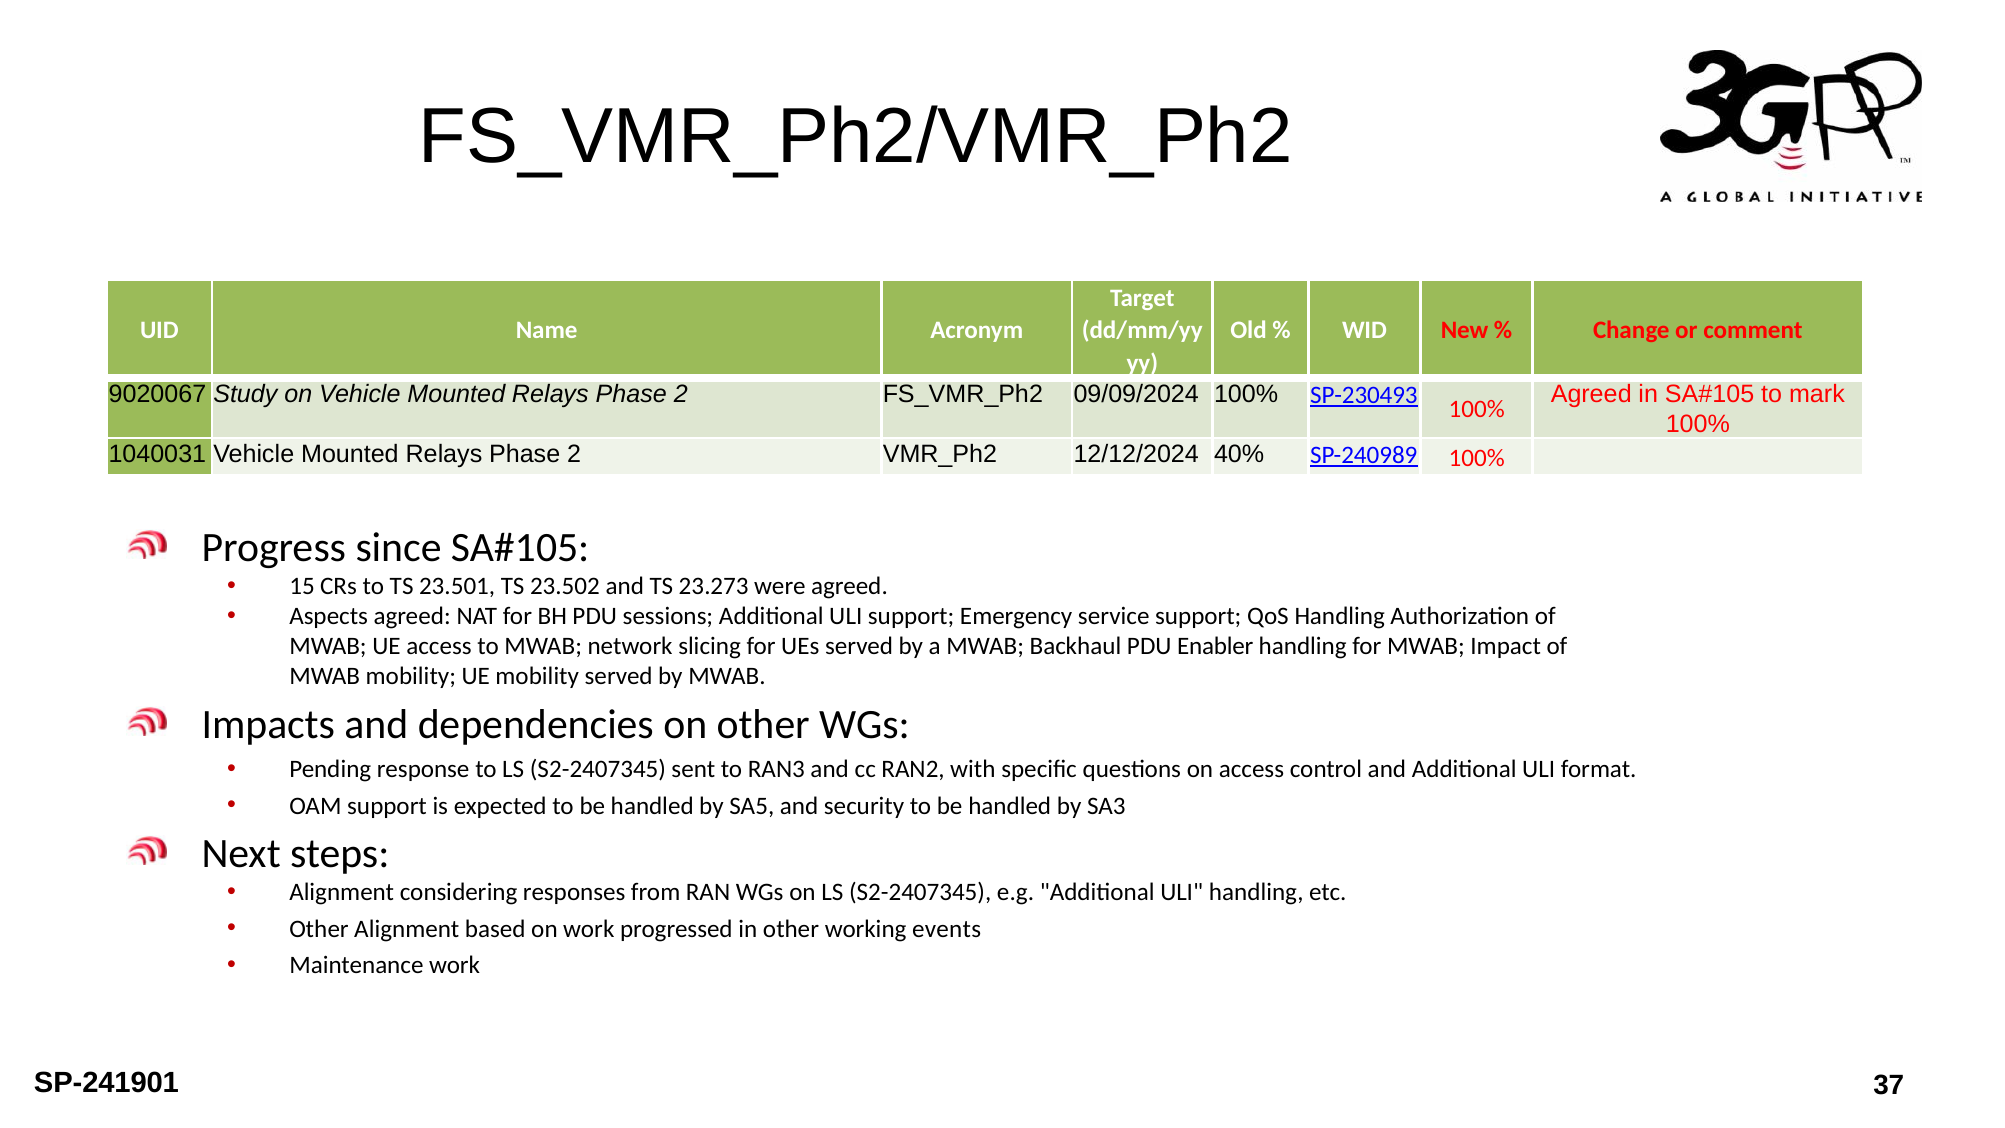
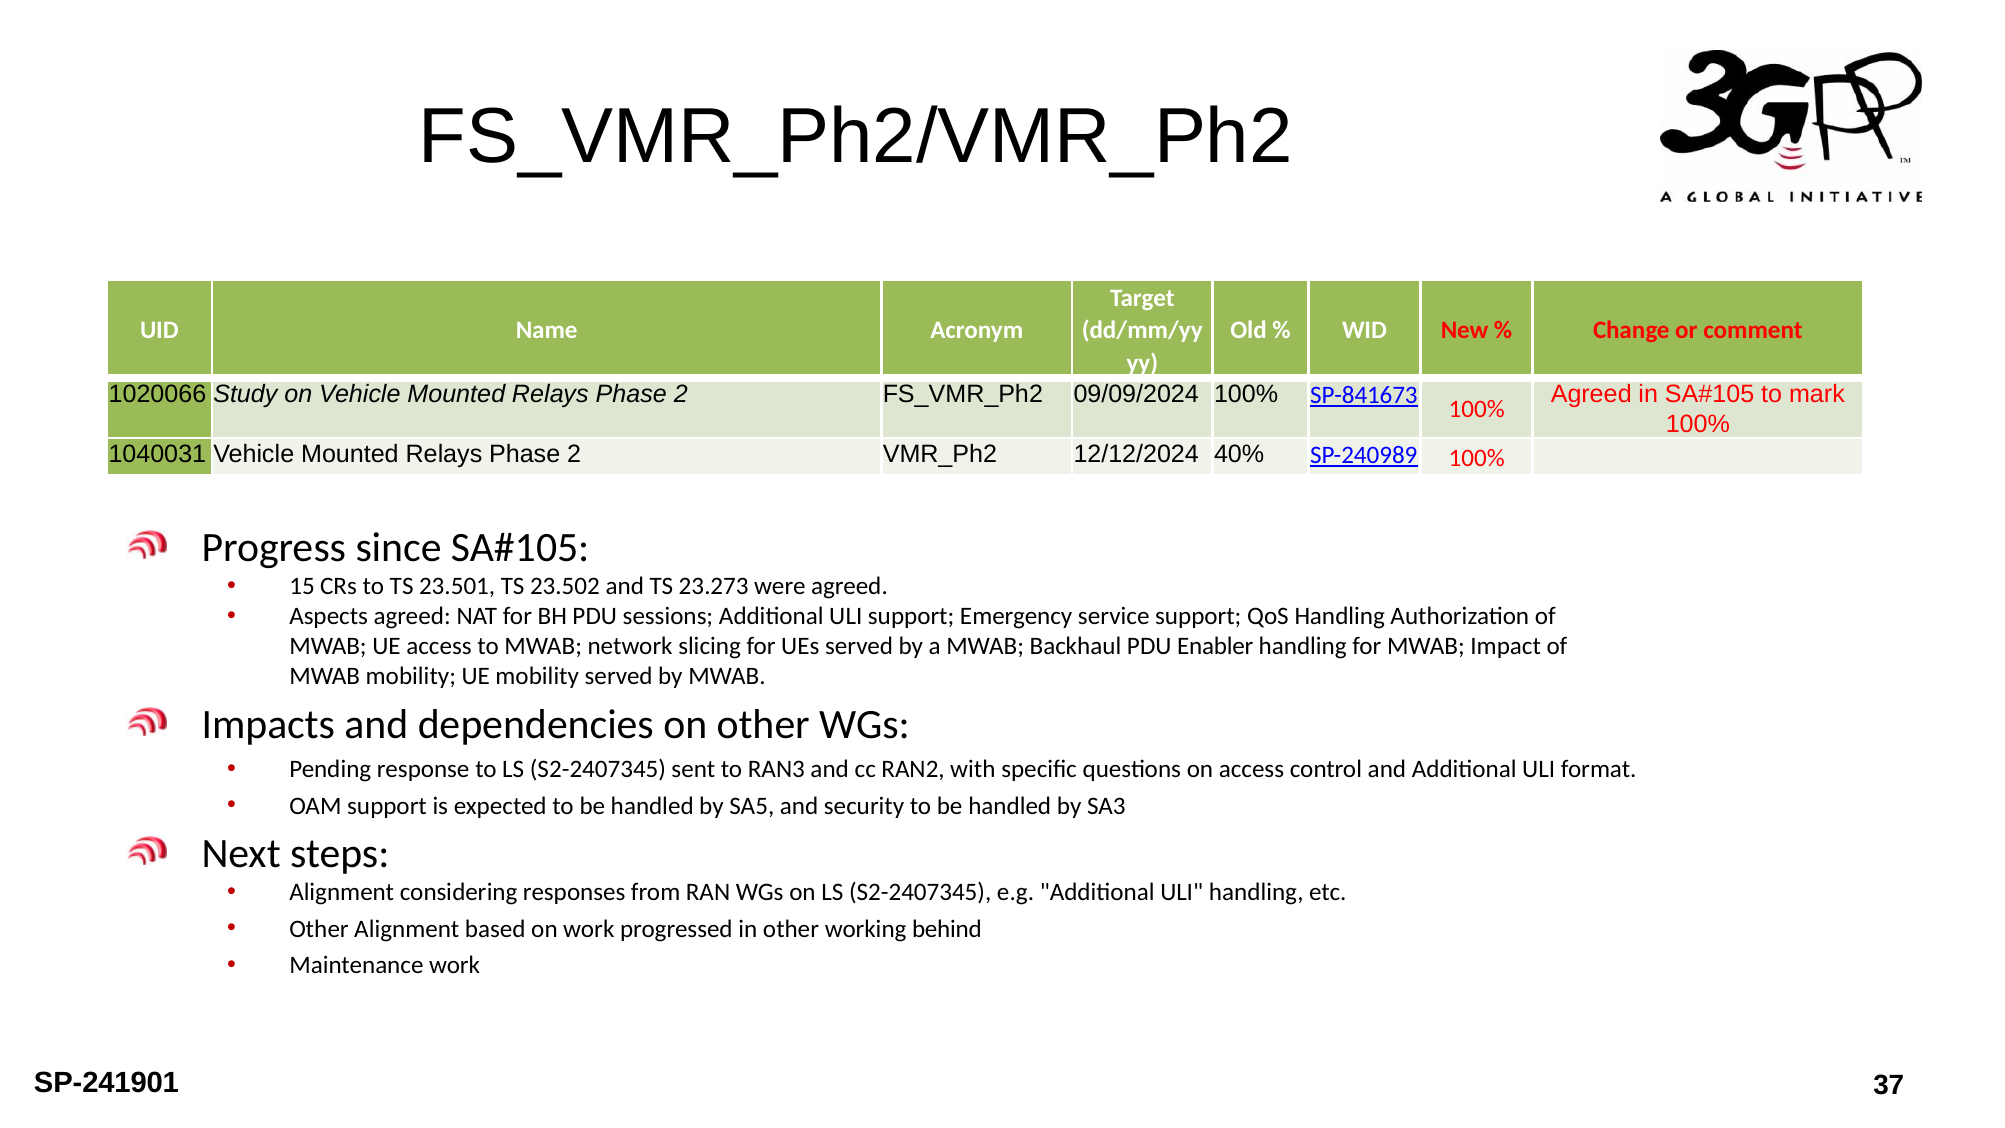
9020067: 9020067 -> 1020066 (157, 394)
SP-230493: SP-230493 -> SP-841673 (1364, 395)
events: events -> behind (947, 929)
